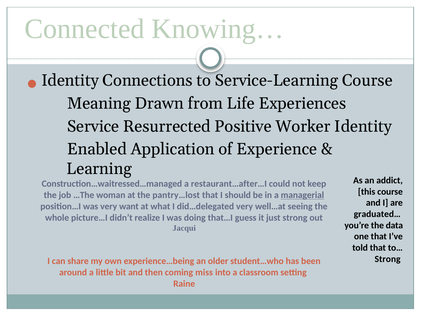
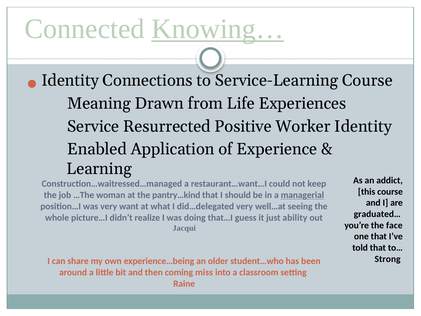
Knowing… underline: none -> present (218, 29)
restaurant…after…I: restaurant…after…I -> restaurant…want…I (229, 184)
pantry…lost: pantry…lost -> pantry…kind (176, 195)
just strong: strong -> ability (295, 217)
data: data -> face (394, 225)
